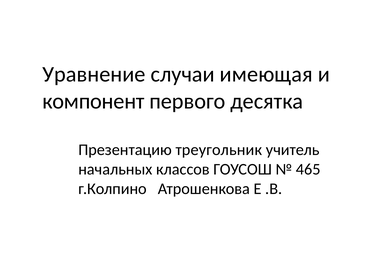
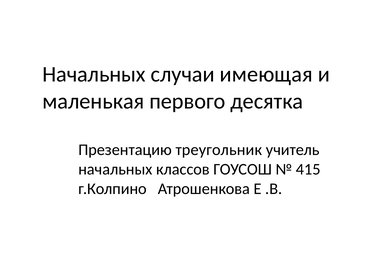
Уравнение: Уравнение -> Начальных (94, 74)
компонент: компонент -> маленькая (93, 101)
465: 465 -> 415 (308, 169)
